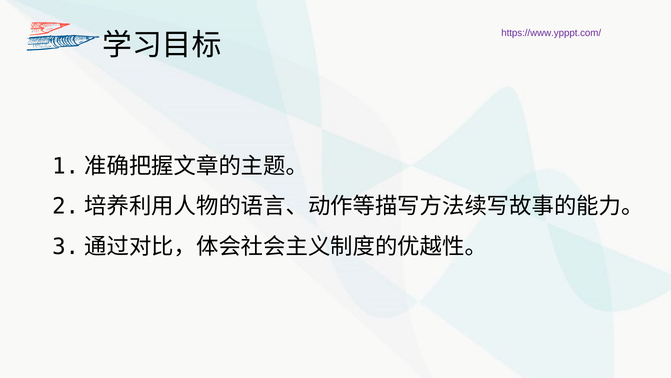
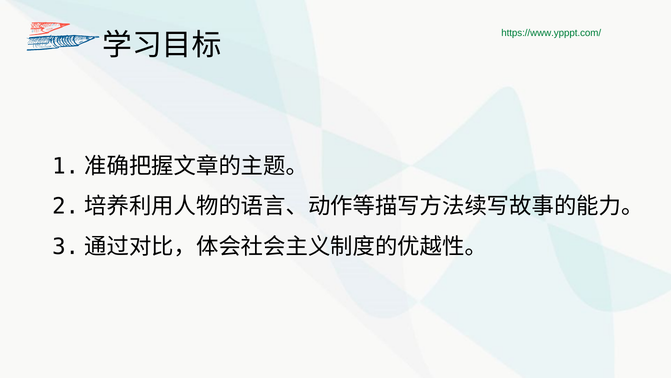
https://www.ypppt.com/ colour: purple -> green (551, 33)
